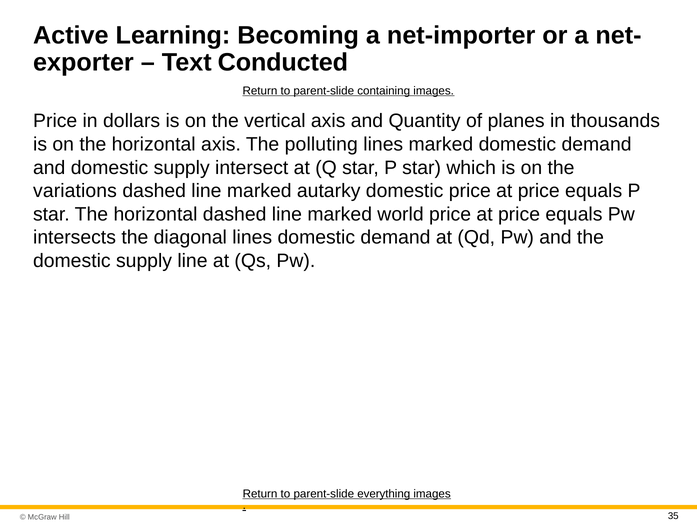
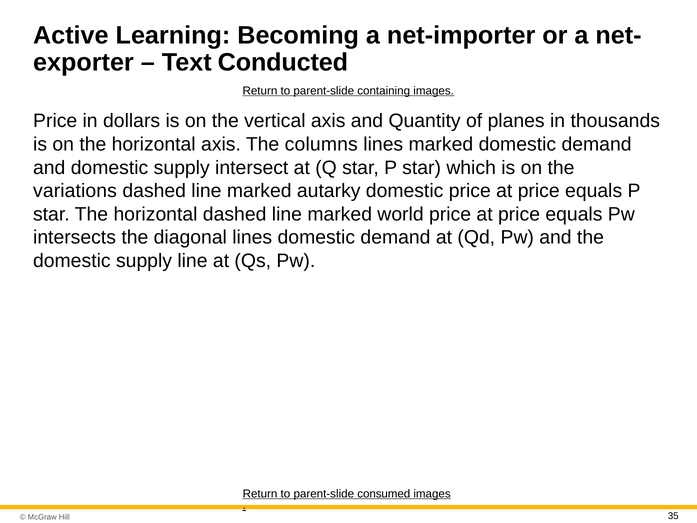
polluting: polluting -> columns (321, 144)
everything: everything -> consumed (384, 494)
